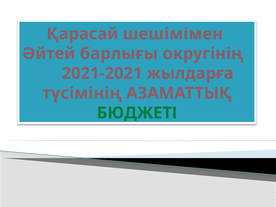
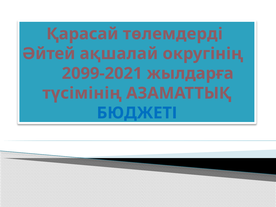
шешімімен: шешімімен -> төлемдерді (173, 34)
барлығы: барлығы -> ақшалай (119, 54)
2021-2021: 2021-2021 -> 2099-2021 (102, 73)
БЮДЖЕТІ colour: green -> blue (137, 113)
